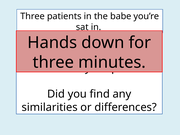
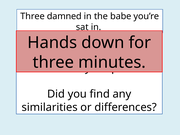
patients: patients -> damned (64, 16)
